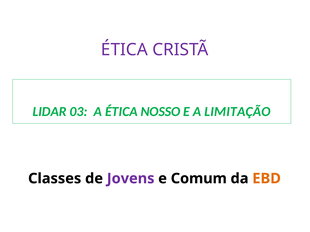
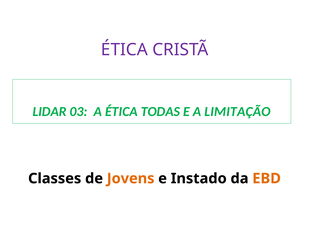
NOSSO: NOSSO -> TODAS (160, 112)
Jovens colour: purple -> orange (131, 179)
Comum: Comum -> Instado (199, 179)
